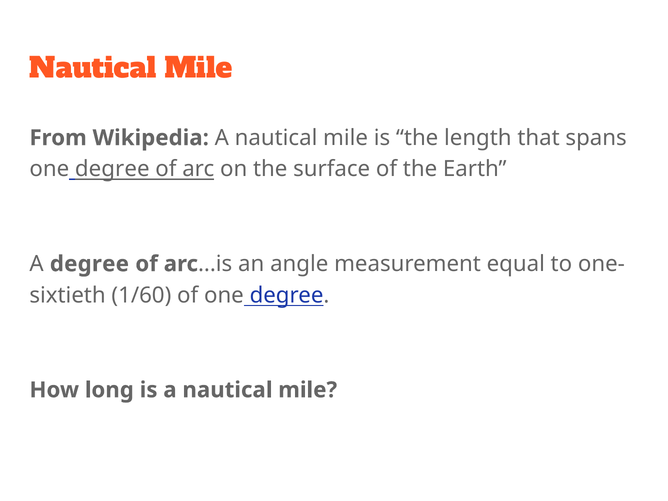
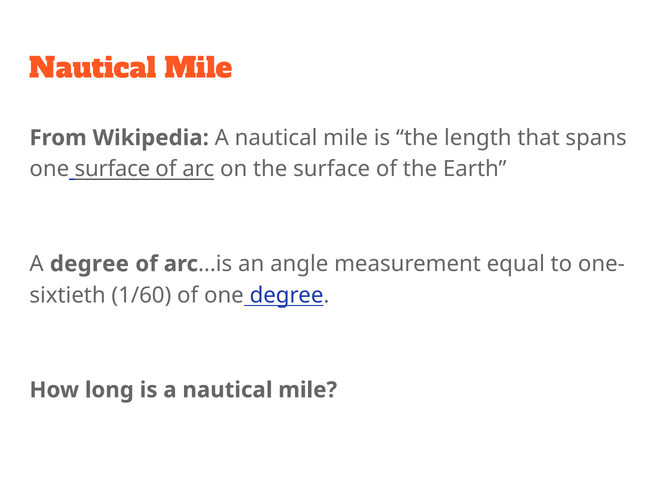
degree: degree -> surface (112, 169)
